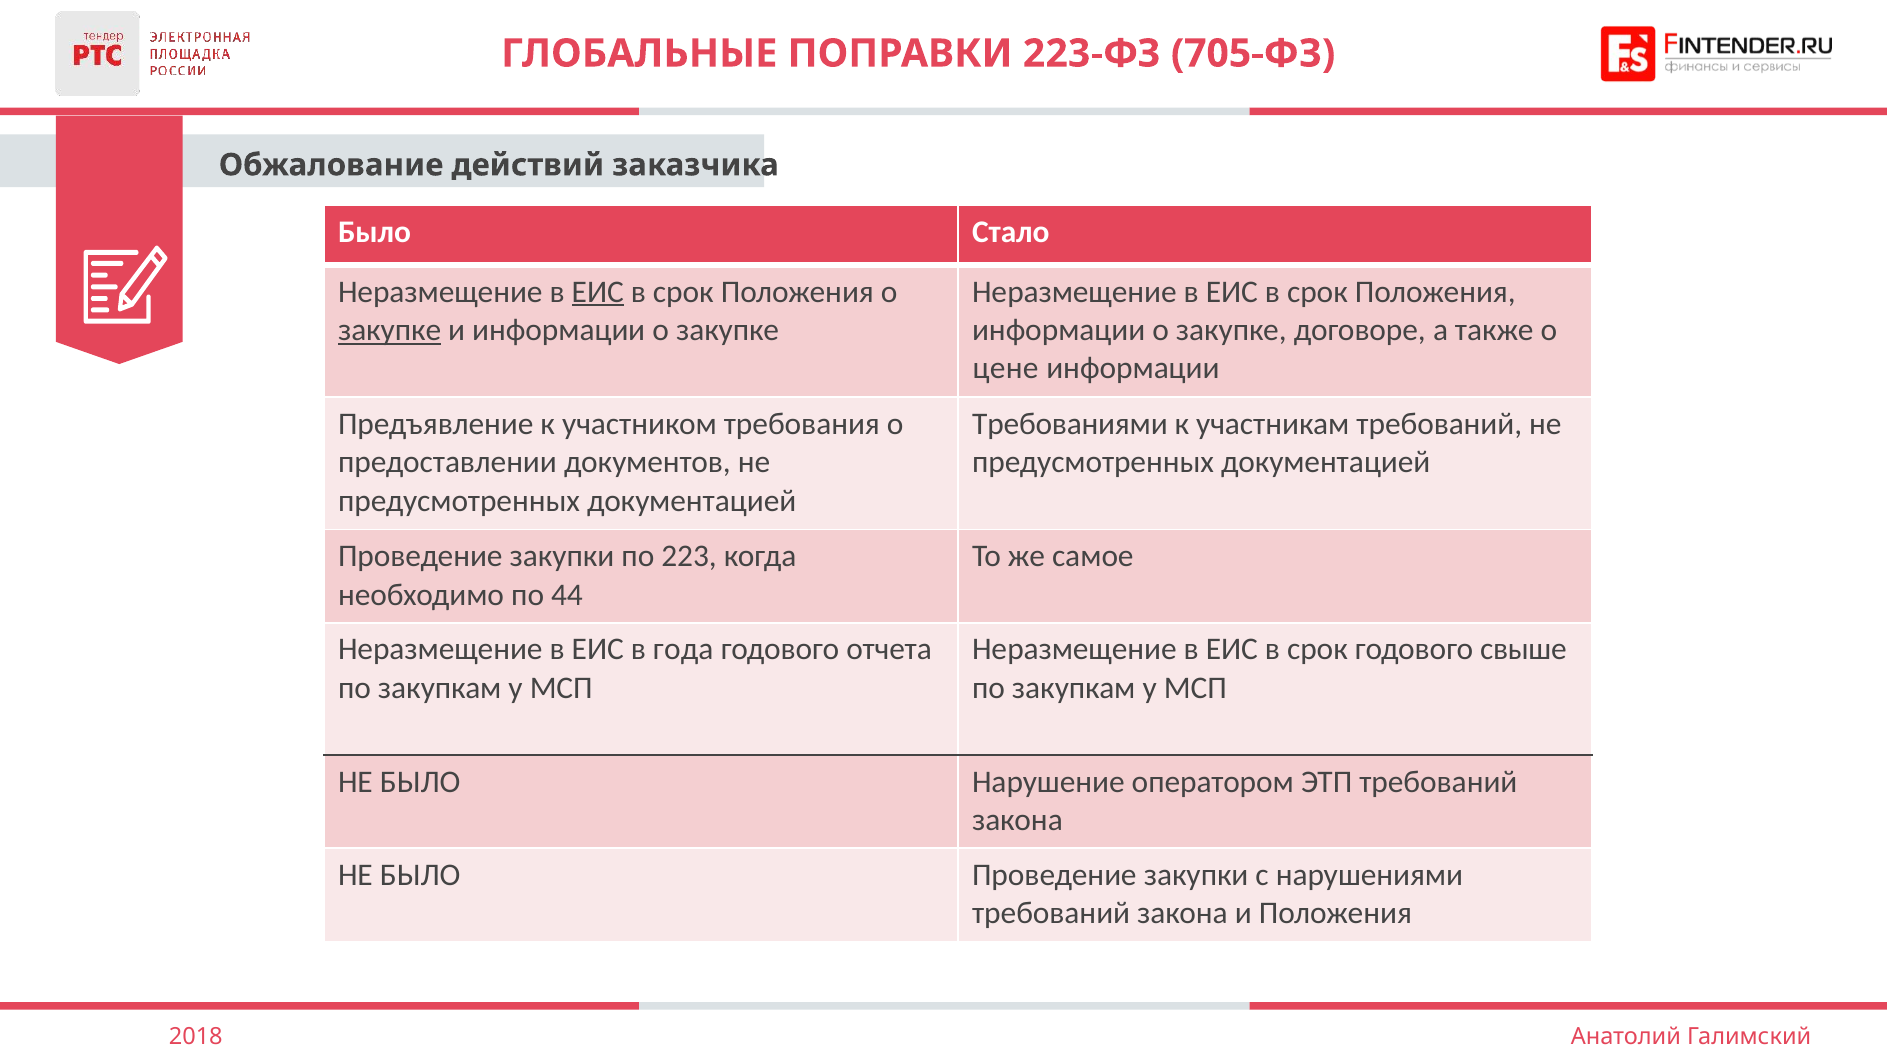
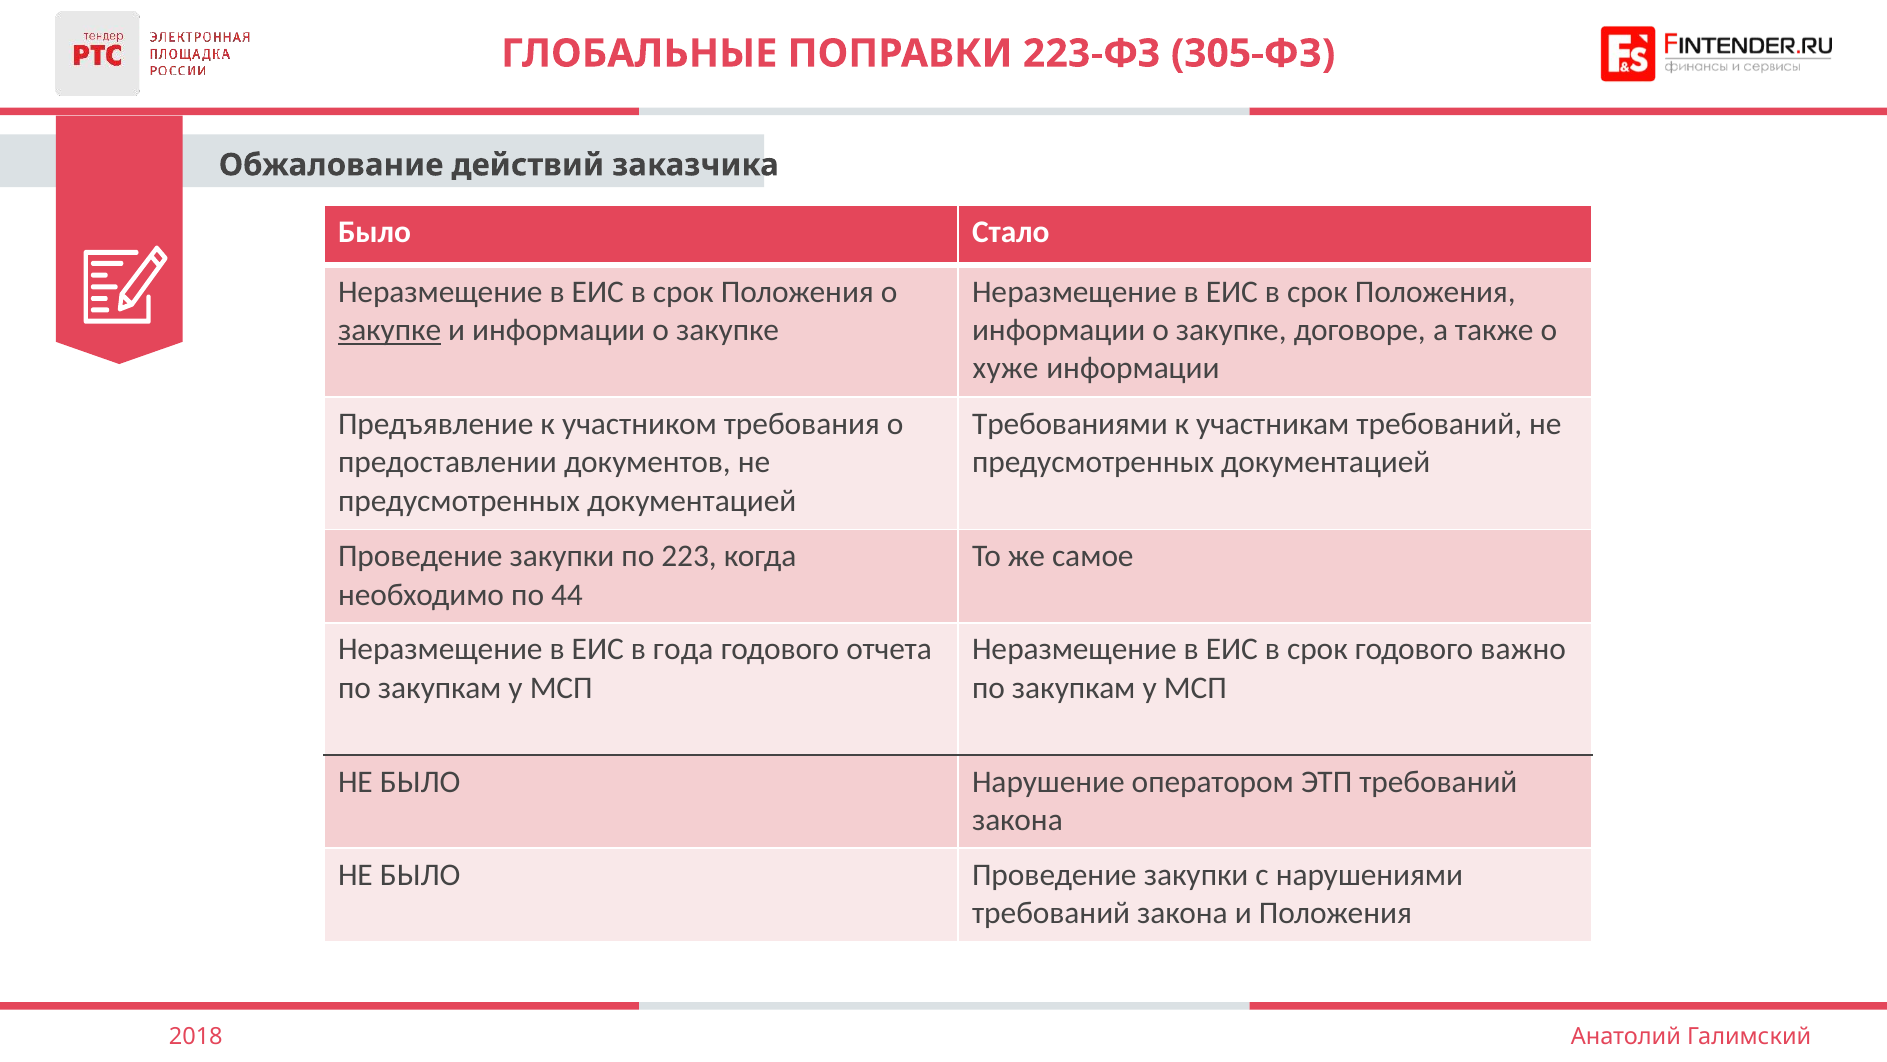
705-ФЗ: 705-ФЗ -> 305-ФЗ (1253, 54)
ЕИС underline: present -> none (598, 292)
цене: цене -> хуже (1006, 368)
свыше: свыше -> важно (1523, 649)
